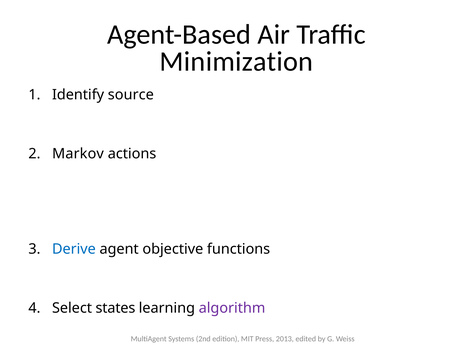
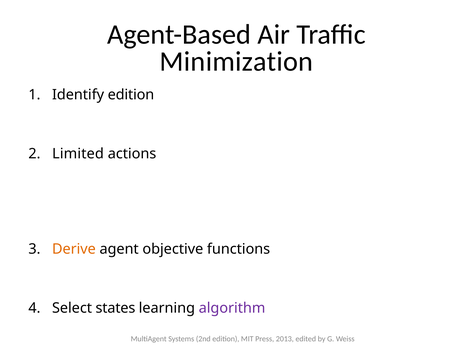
Identify source: source -> edition (131, 95)
Markov: Markov -> Limited (78, 154)
Derive colour: blue -> orange (74, 249)
